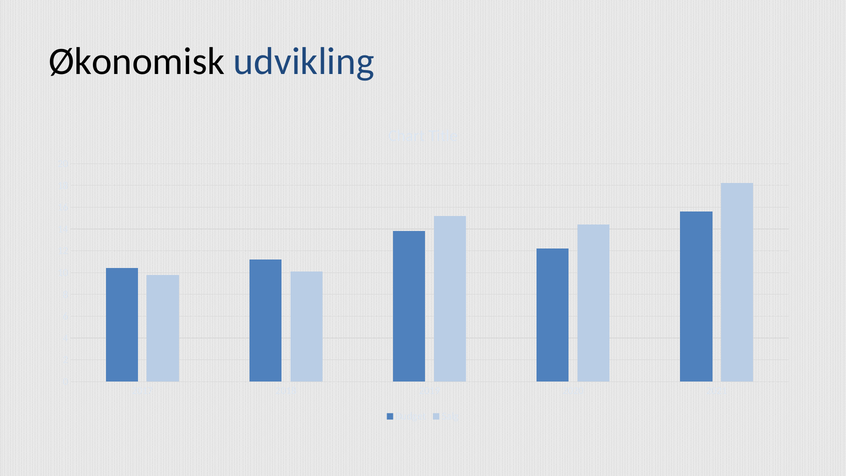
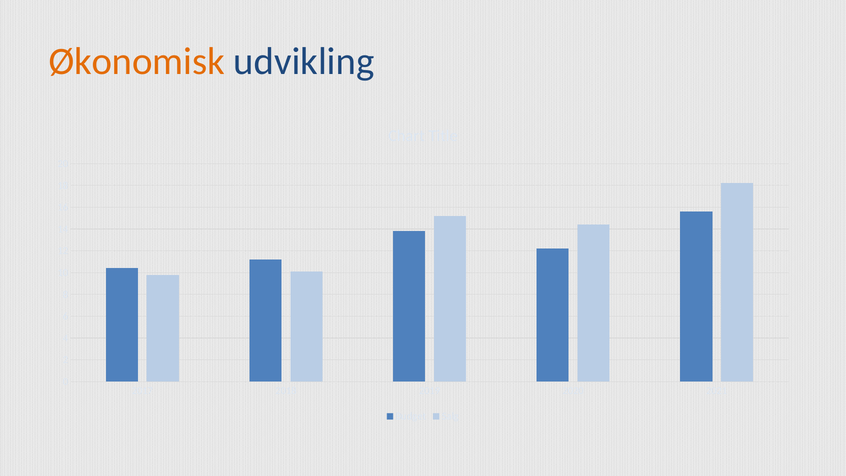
Økonomisk colour: black -> orange (137, 61)
